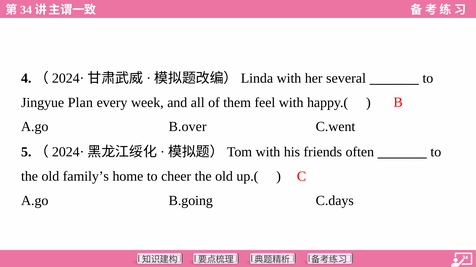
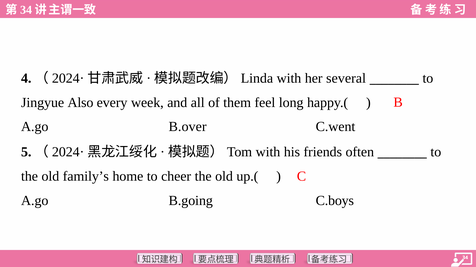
Plan: Plan -> Also (80, 103)
feel with: with -> long (291, 103)
C.days: C.days -> C.boys (335, 201)
